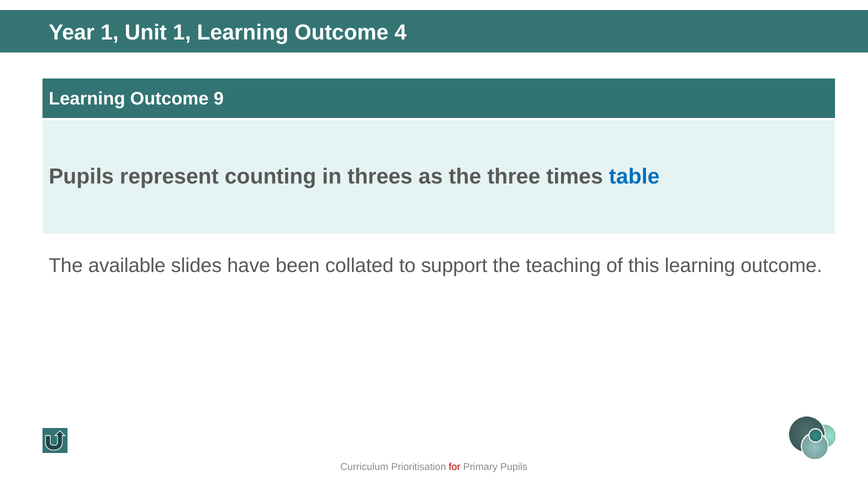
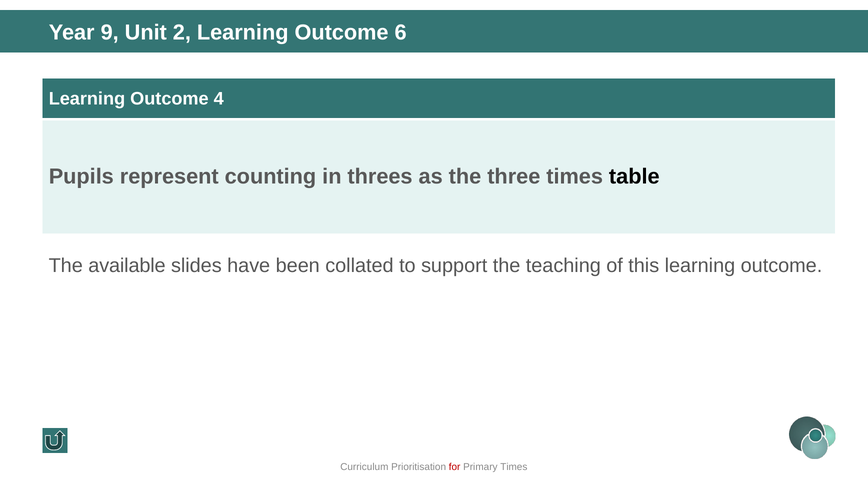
Year 1: 1 -> 9 (110, 32)
Unit 1: 1 -> 2 (182, 32)
4: 4 -> 6 (401, 32)
9: 9 -> 4 (219, 99)
table colour: blue -> black (634, 176)
Primary Pupils: Pupils -> Times (514, 466)
